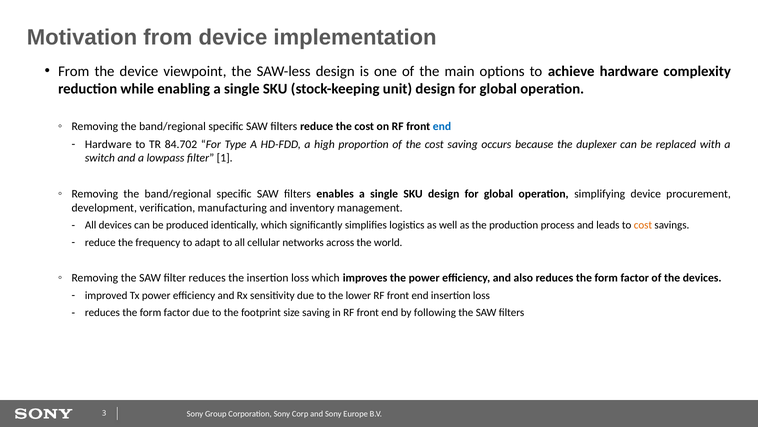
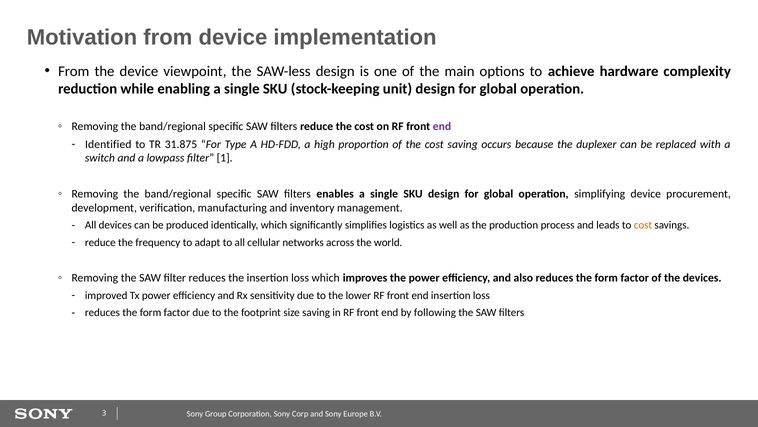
end colour: blue -> purple (442, 126)
Hardware: Hardware -> Identified (108, 144)
84.702: 84.702 -> 31.875 (181, 144)
